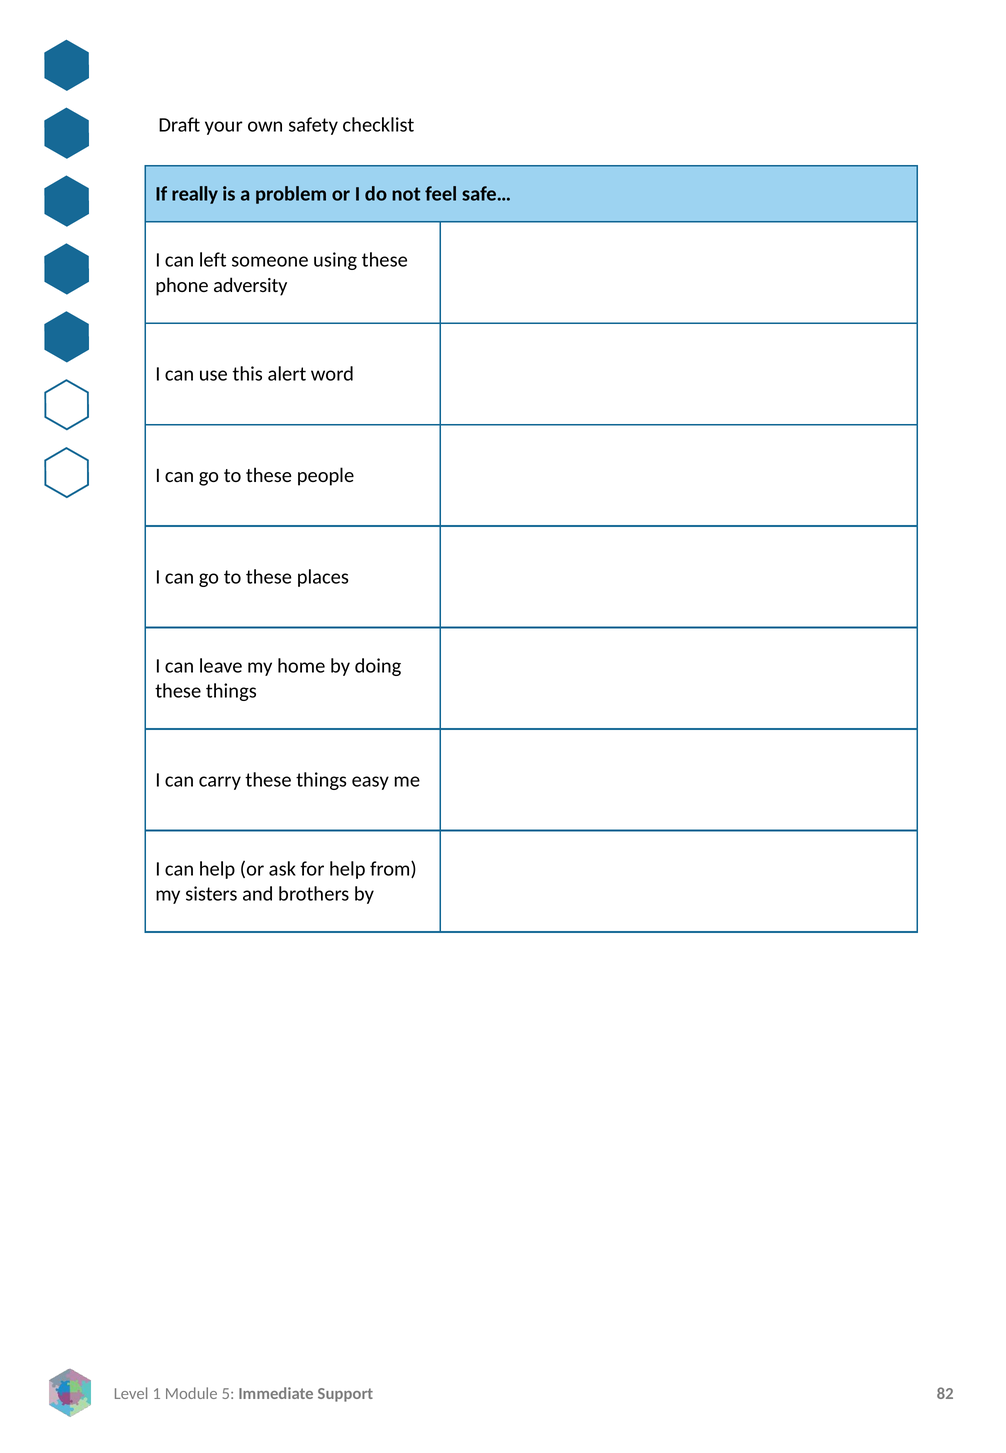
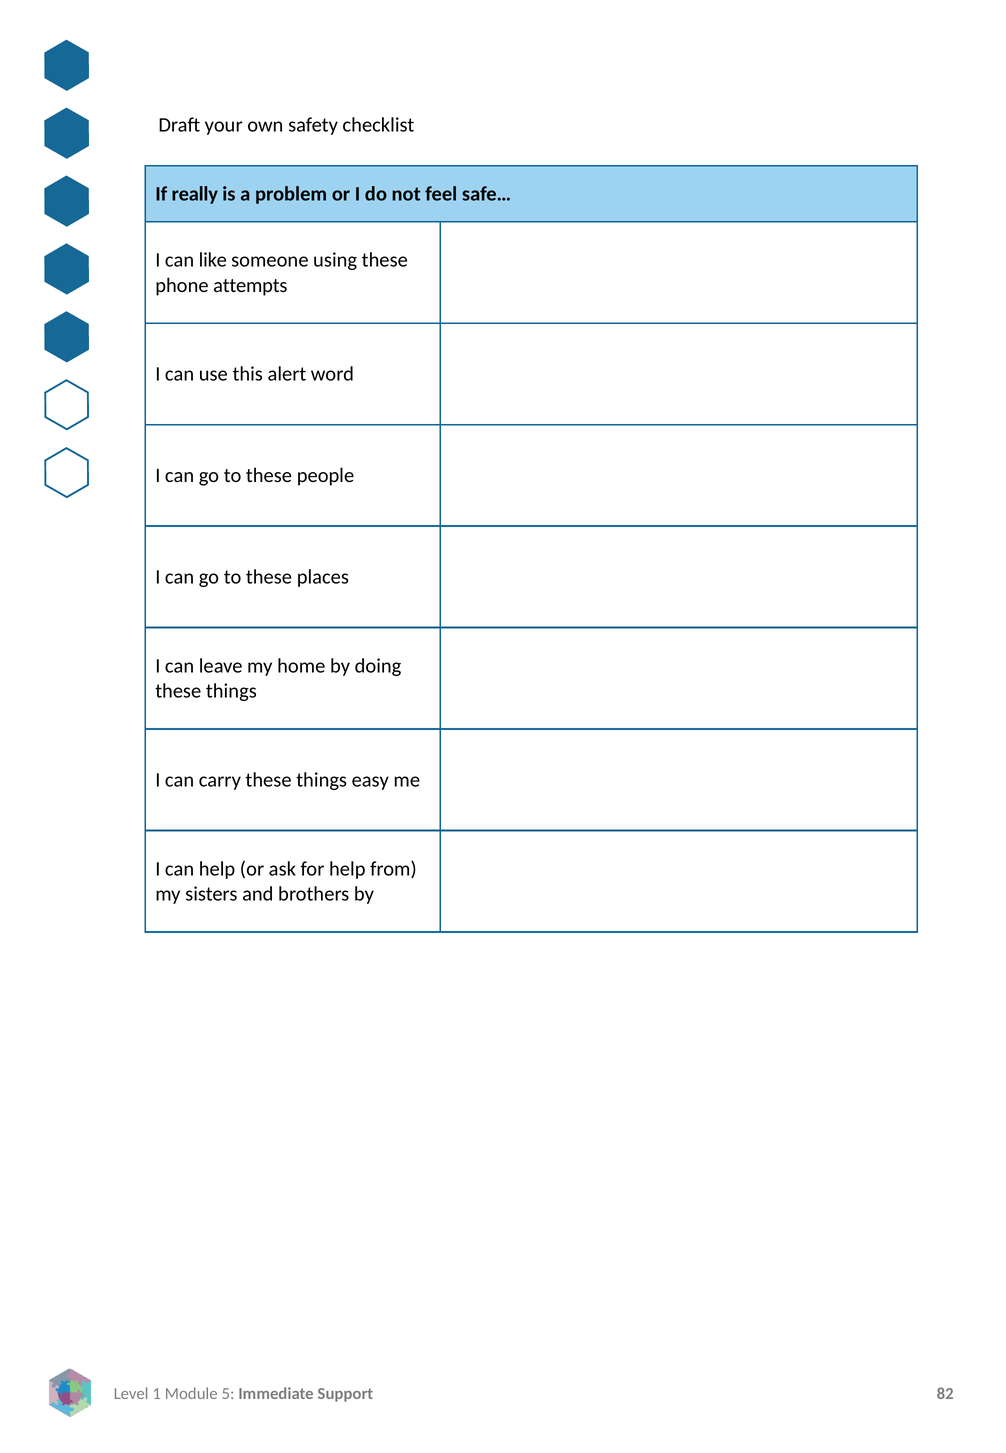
left: left -> like (213, 260)
adversity: adversity -> attempts (250, 285)
